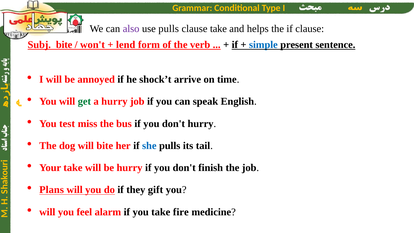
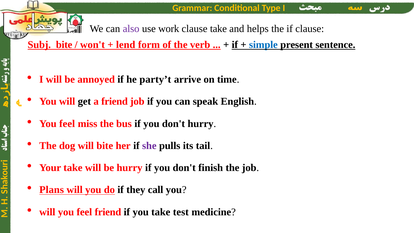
use pulls: pulls -> work (169, 29)
shock’t: shock’t -> party’t (155, 79)
get colour: green -> black (84, 101)
a hurry: hurry -> friend (115, 101)
test: test -> feel (67, 124)
she colour: blue -> purple (149, 146)
gift: gift -> call (156, 190)
feel alarm: alarm -> friend (108, 212)
fire: fire -> test (181, 212)
